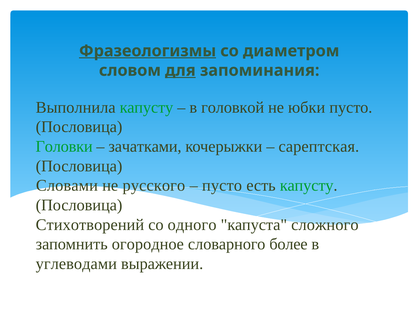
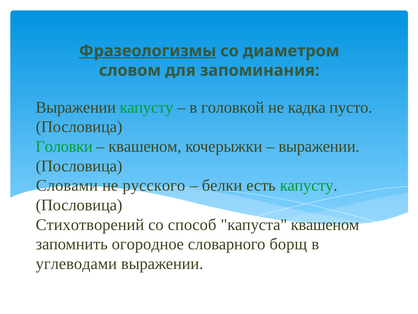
для underline: present -> none (180, 70)
Выполнила: Выполнила -> Выражении (76, 107)
юбки: юбки -> кадка (307, 107)
зачатками: зачатками -> квашеном (145, 146)
сарептская: сарептская -> выражении (319, 146)
пусто: пусто -> белки (222, 185)
одного: одного -> способ (192, 224)
капуста сложного: сложного -> квашеном (325, 224)
более: более -> борщ (288, 244)
